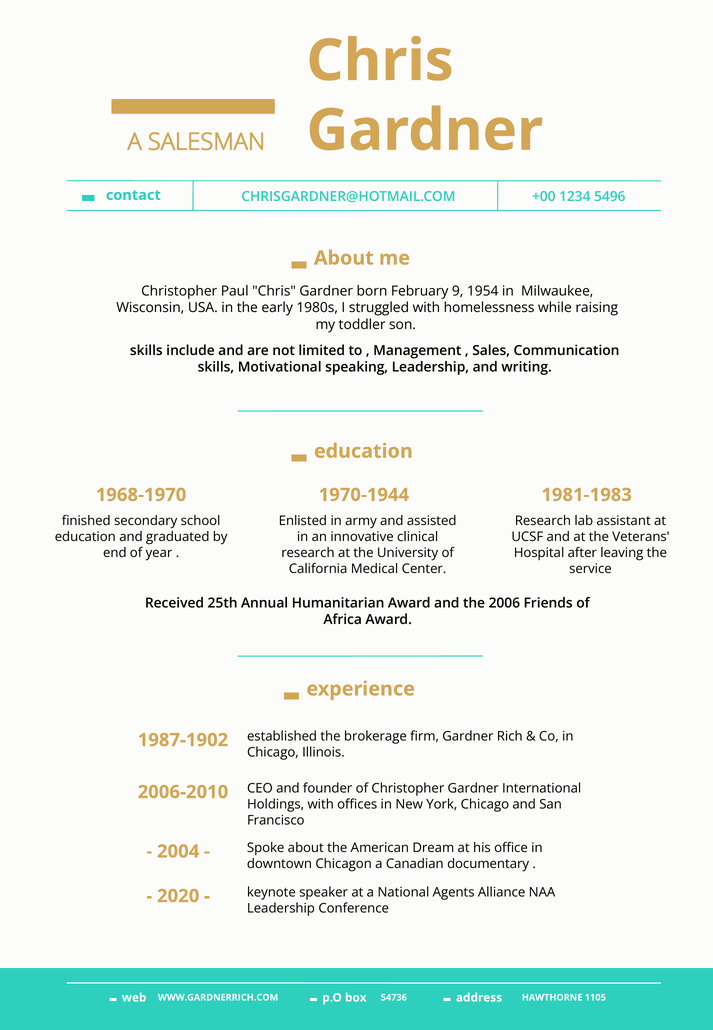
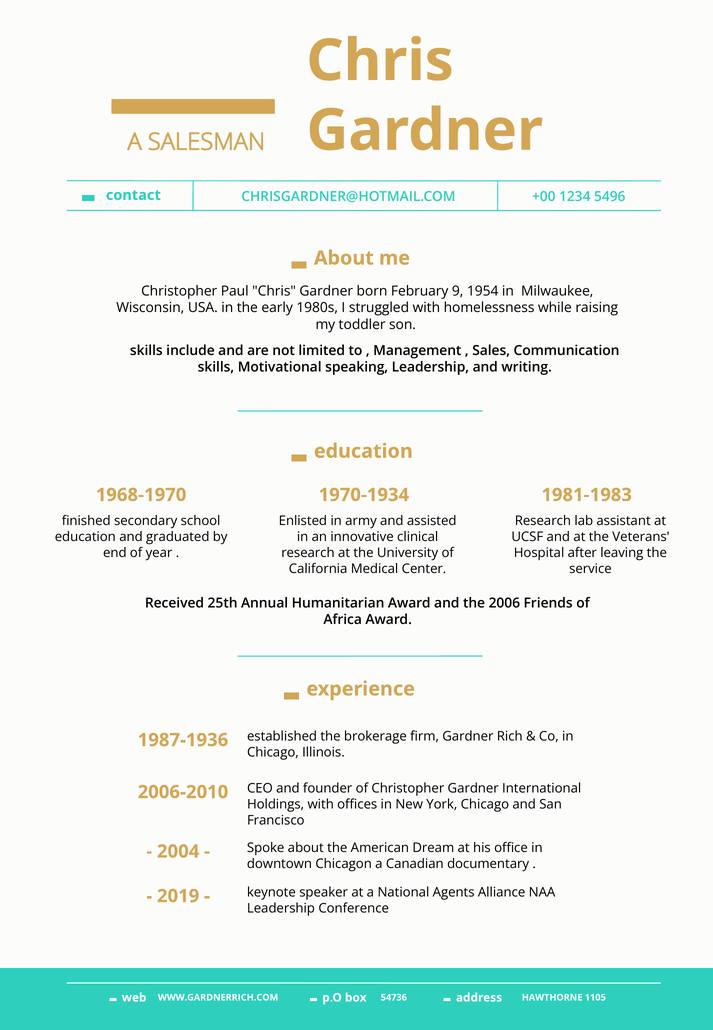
1970-1944: 1970-1944 -> 1970-1934 (364, 495)
1987-1902: 1987-1902 -> 1987-1936 (183, 740)
2020: 2020 -> 2019 (178, 896)
